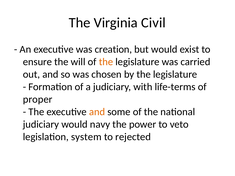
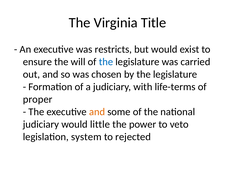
Civil: Civil -> Title (154, 23)
creation: creation -> restricts (113, 49)
the colour: orange -> blue (106, 62)
navy: navy -> little (100, 125)
